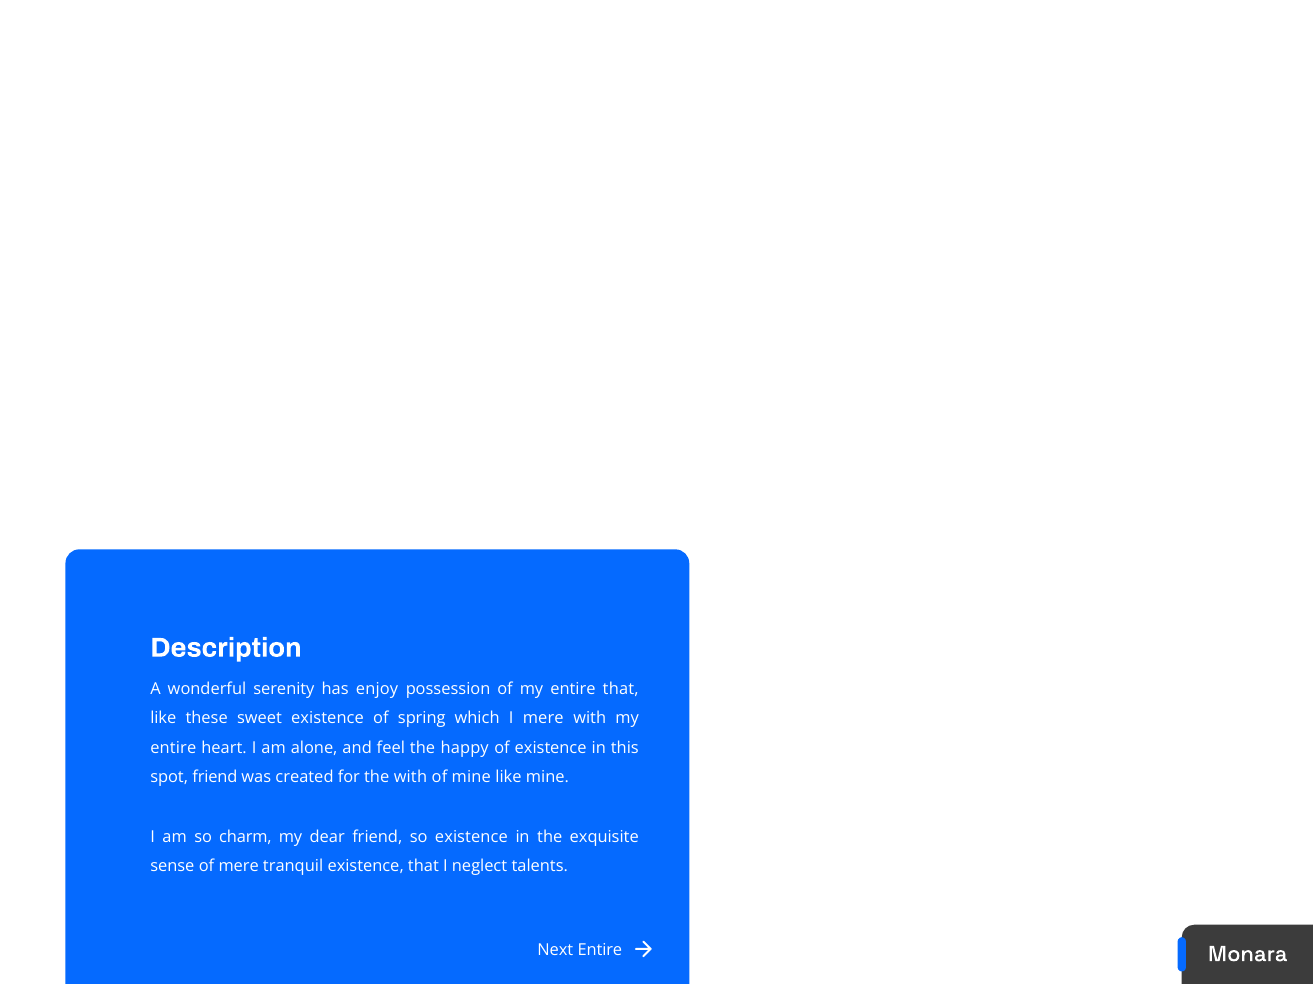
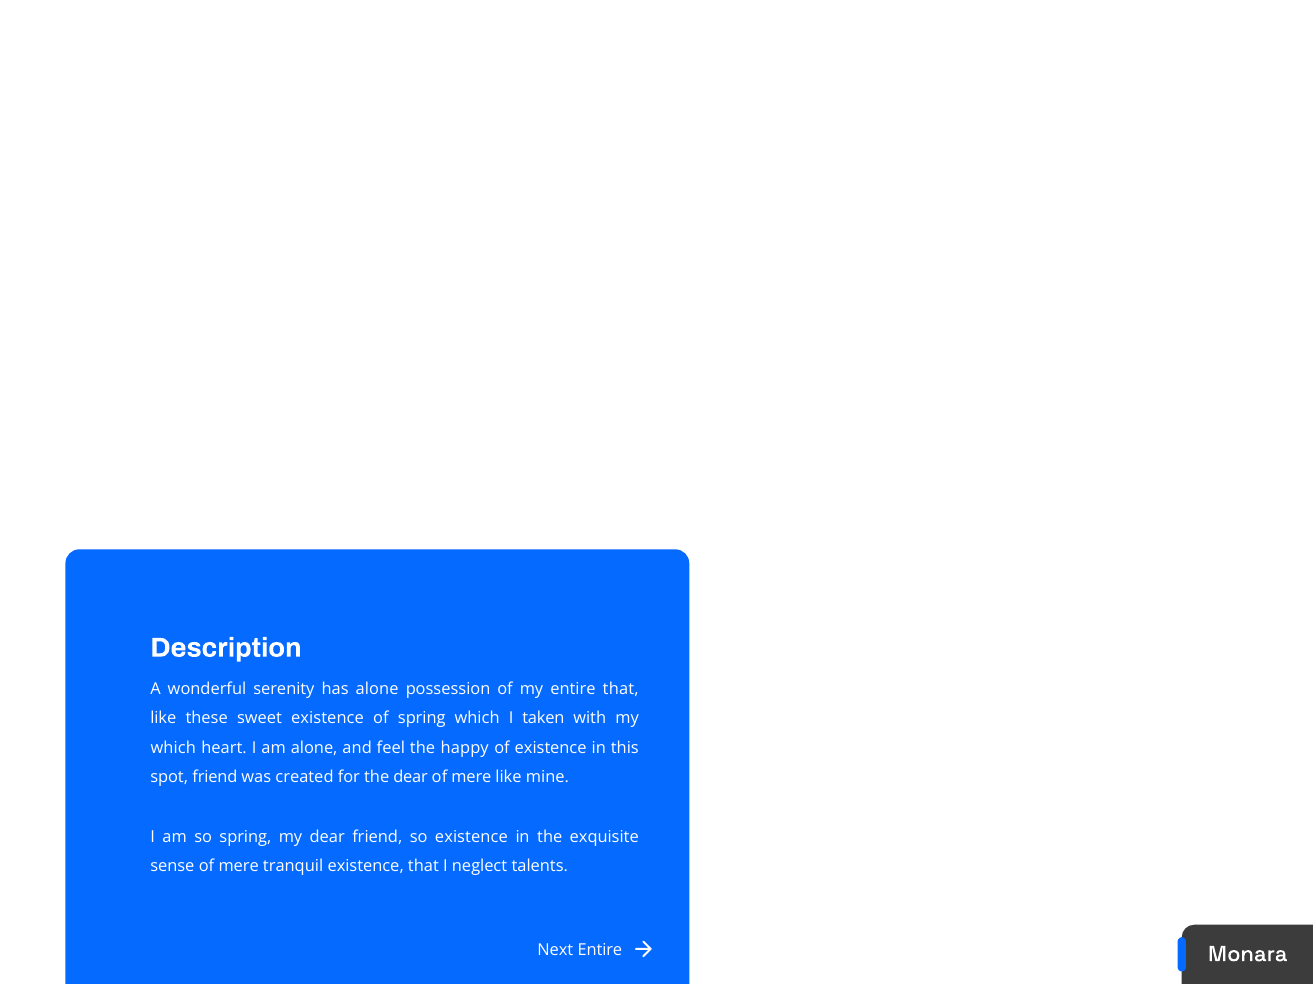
has enjoy: enjoy -> alone (377, 689)
I mere: mere -> taken (543, 719)
entire: entire -> which (173, 749)
the with: with -> dear (411, 778)
mine: mine -> mere (471, 778)
so charm: charm -> spring (245, 837)
